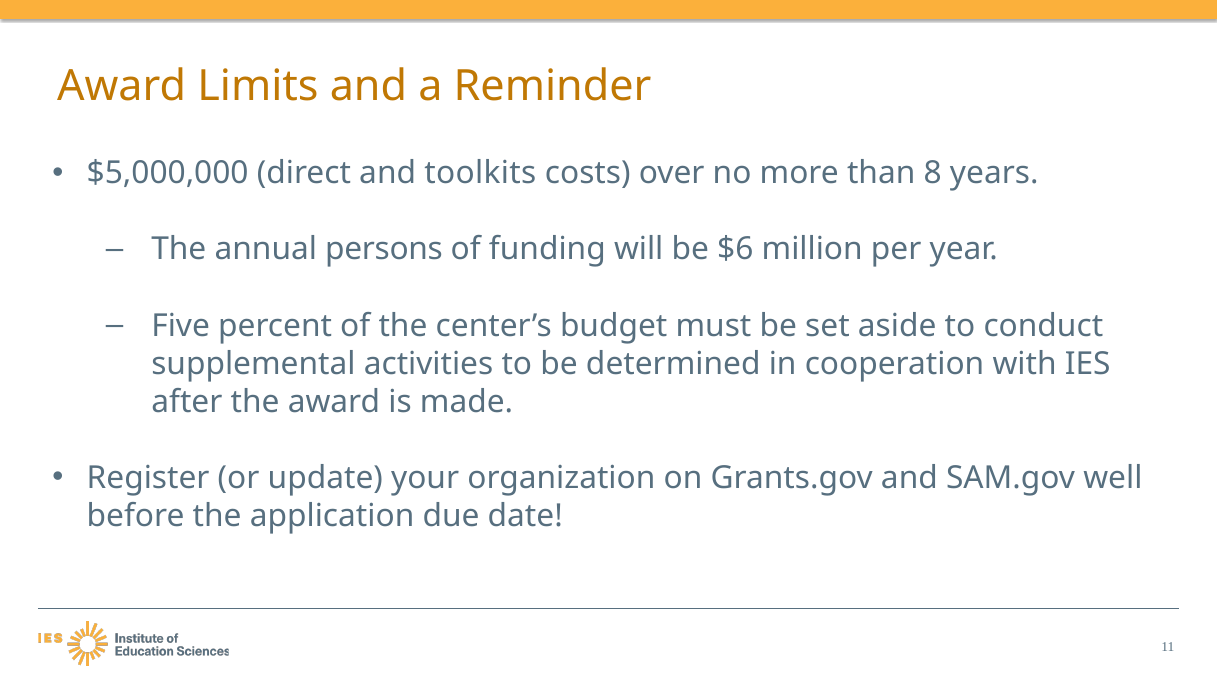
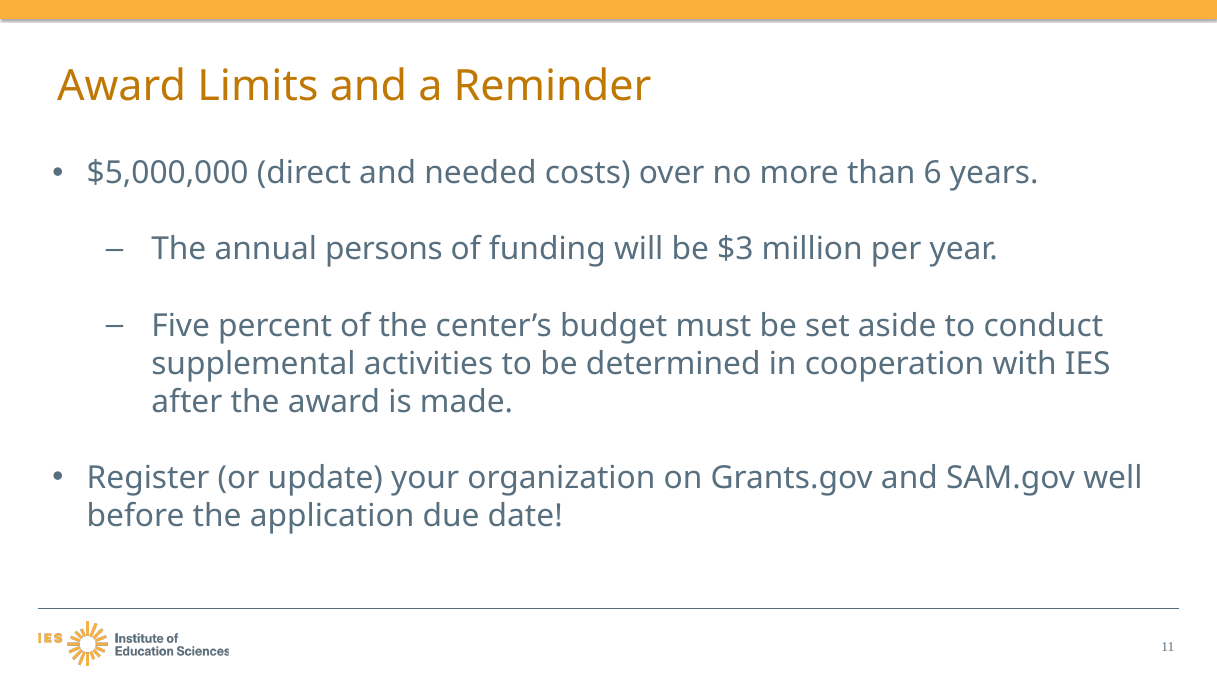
toolkits: toolkits -> needed (480, 174)
8: 8 -> 6 (933, 174)
$6: $6 -> $3 (735, 250)
